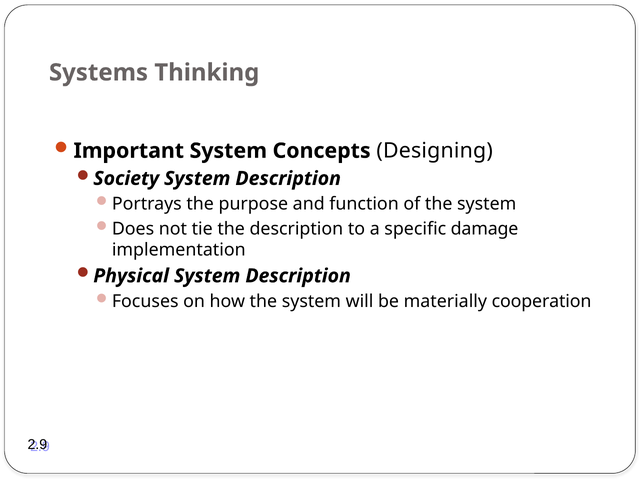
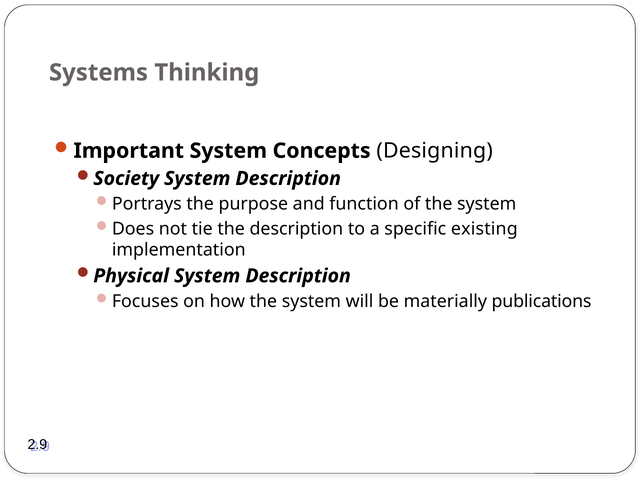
damage: damage -> existing (484, 229)
cooperation: cooperation -> publications (542, 301)
